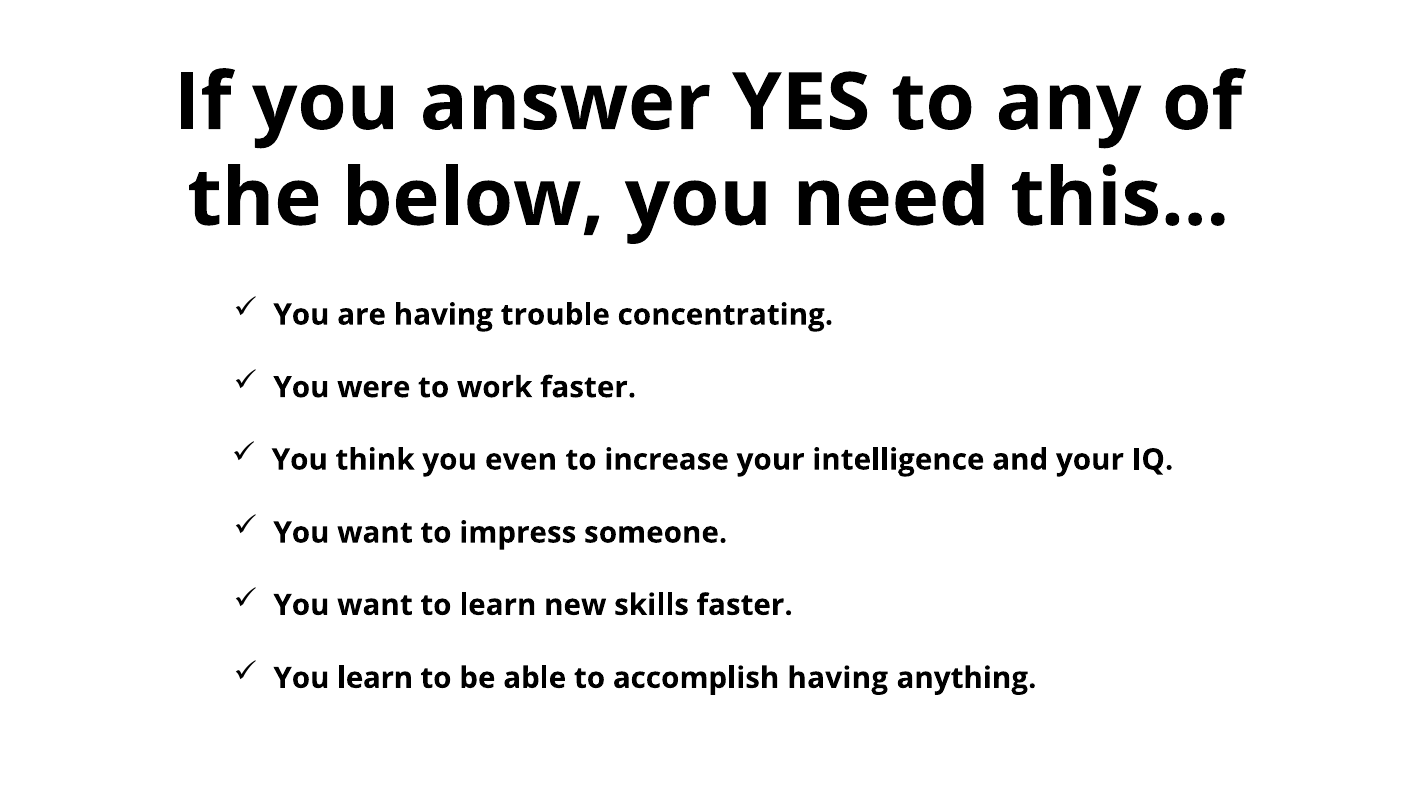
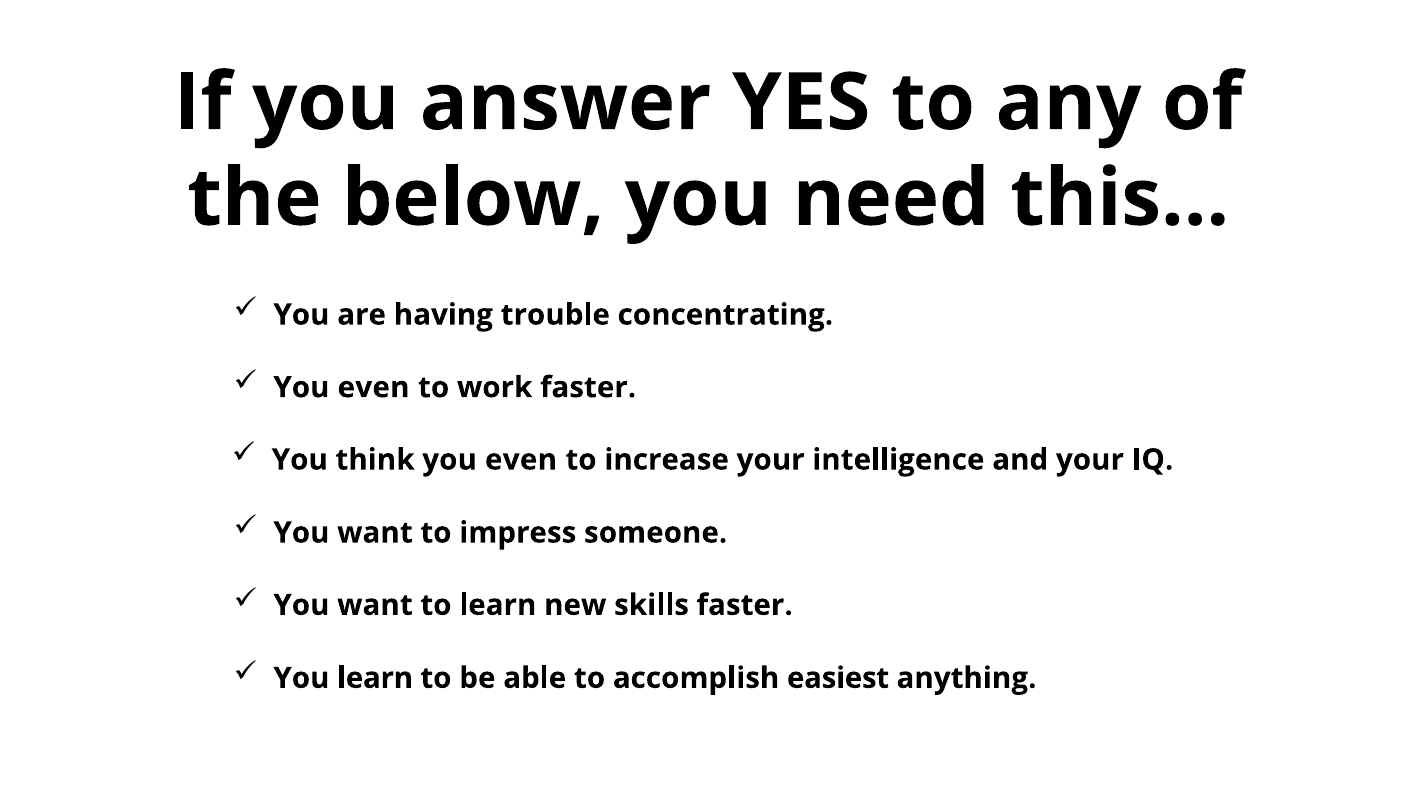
were: were -> even (374, 388)
accomplish having: having -> easiest (838, 678)
